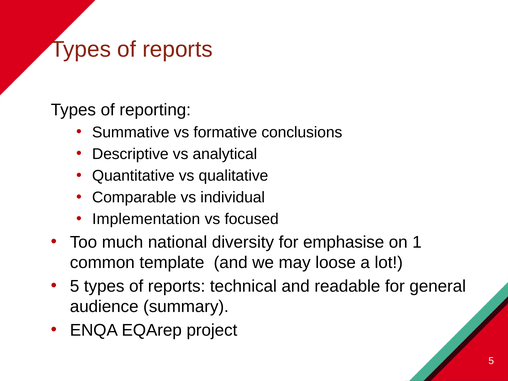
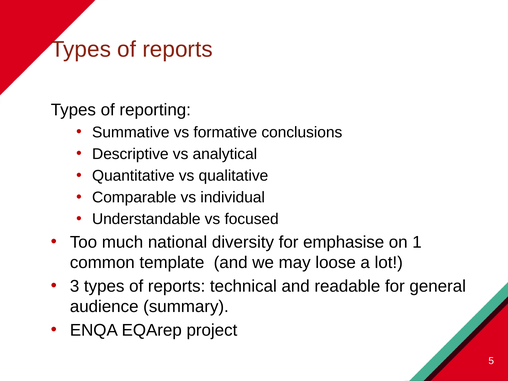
Implementation: Implementation -> Understandable (146, 219)
5: 5 -> 3 (75, 286)
